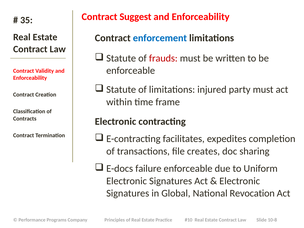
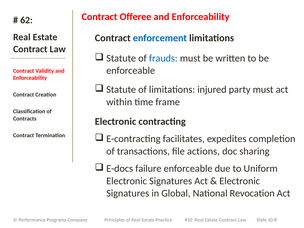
Suggest: Suggest -> Offeree (135, 17)
35: 35 -> 62 (26, 20)
frauds colour: red -> blue (163, 58)
creates: creates -> actions (203, 151)
